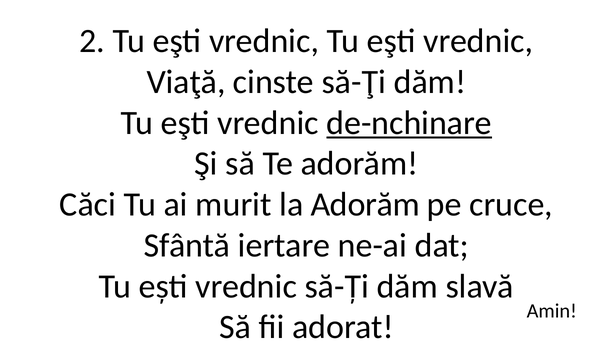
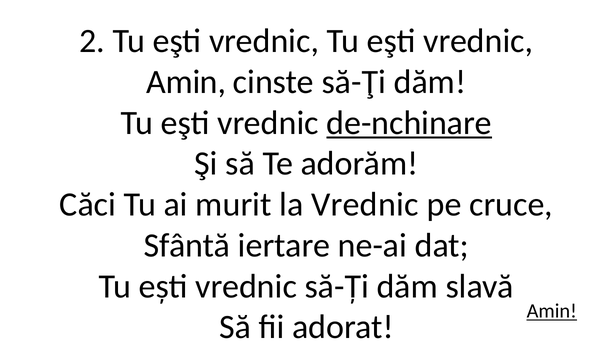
Viaţă: Viaţă -> Amin (186, 82)
la Adorăm: Adorăm -> Vrednic (365, 204)
Amin underline: none -> present (552, 311)
